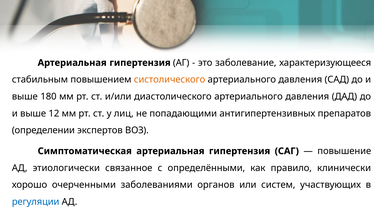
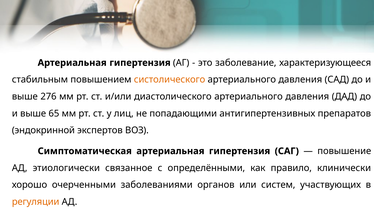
180: 180 -> 276 (49, 96)
12: 12 -> 65 (54, 113)
определении: определении -> эндокринной (43, 130)
регуляции colour: blue -> orange (36, 201)
